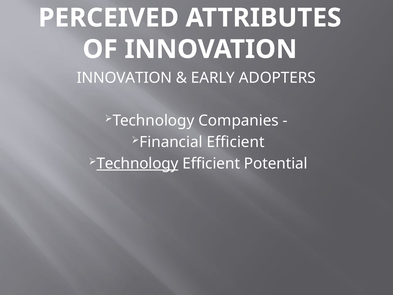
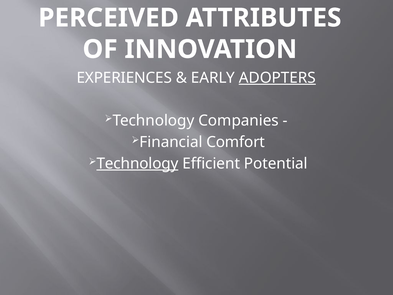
INNOVATION: INNOVATION -> EXPERIENCES (124, 78)
ADOPTERS underline: none -> present (277, 78)
Financial Efficient: Efficient -> Comfort (236, 142)
